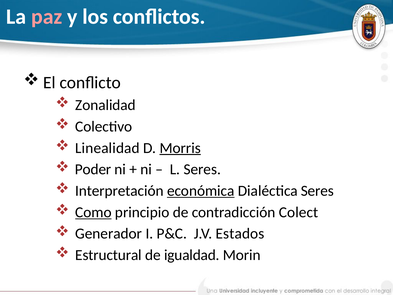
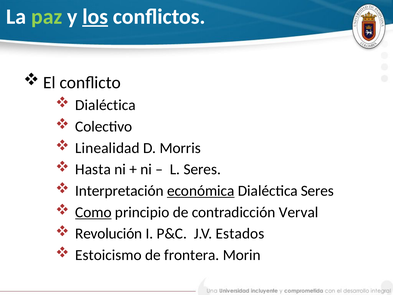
paz colour: pink -> light green (47, 17)
los underline: none -> present (95, 17)
Zonalidad: Zonalidad -> Dialéctica (105, 105)
Morris underline: present -> none (180, 148)
Poder: Poder -> Hasta (93, 169)
Colect: Colect -> Verval (299, 212)
Generador: Generador -> Revolución (109, 233)
Estructural: Estructural -> Estoicismo (108, 255)
igualdad: igualdad -> frontera (192, 255)
